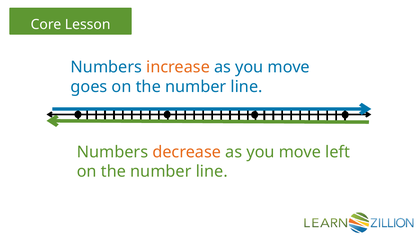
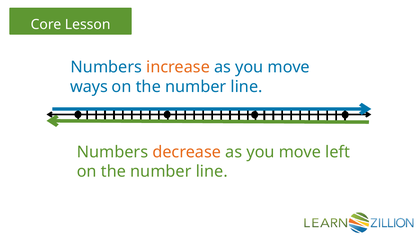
goes: goes -> ways (89, 87)
